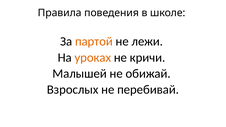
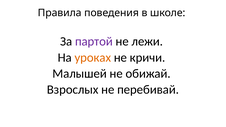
партой colour: orange -> purple (94, 41)
